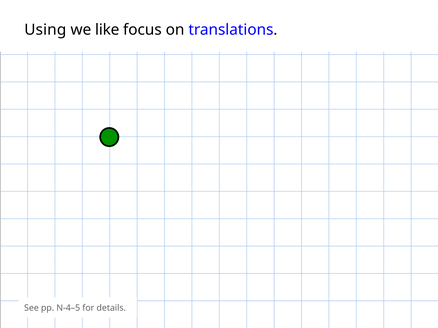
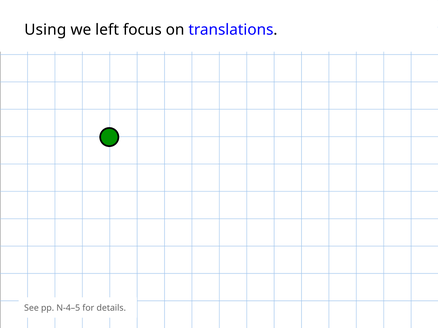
like: like -> left (107, 30)
